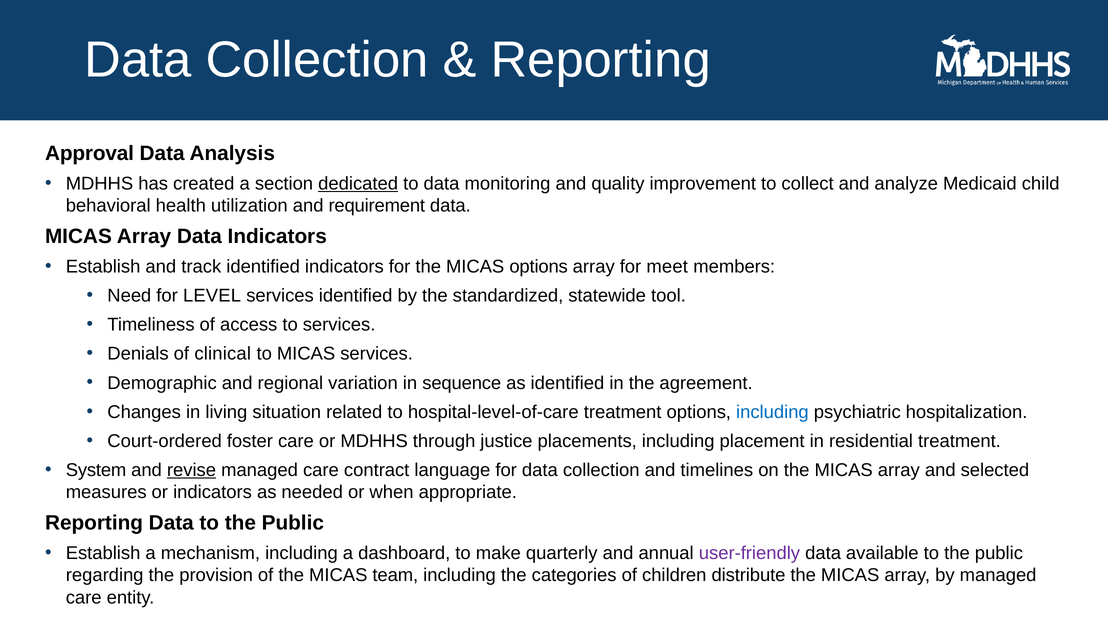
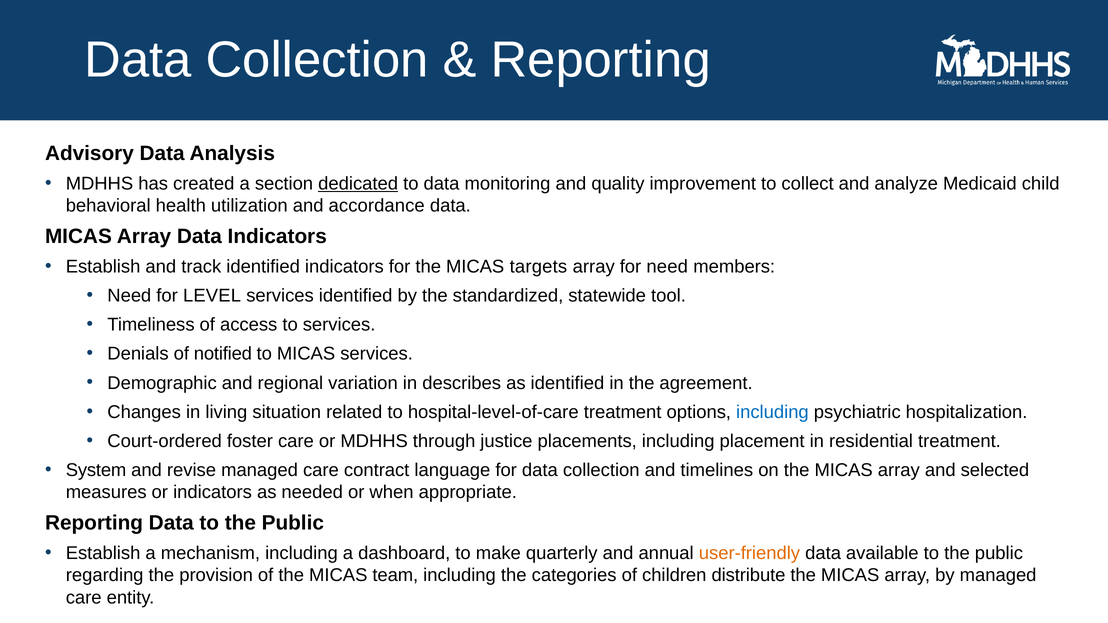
Approval: Approval -> Advisory (89, 153)
requirement: requirement -> accordance (377, 206)
MICAS options: options -> targets (538, 267)
for meet: meet -> need (667, 267)
clinical: clinical -> notified (223, 354)
sequence: sequence -> describes (462, 383)
revise underline: present -> none (191, 470)
user-friendly colour: purple -> orange (749, 553)
